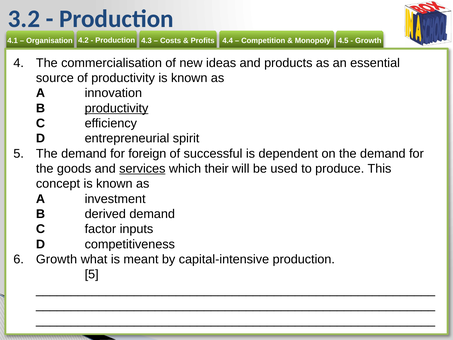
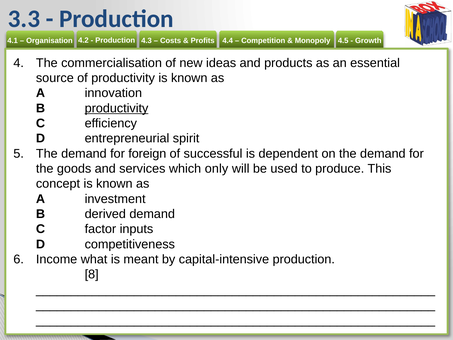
3.2: 3.2 -> 3.3 (24, 19)
services underline: present -> none (142, 169)
their: their -> only (217, 169)
Growth: Growth -> Income (57, 259)
5: 5 -> 8 (92, 274)
